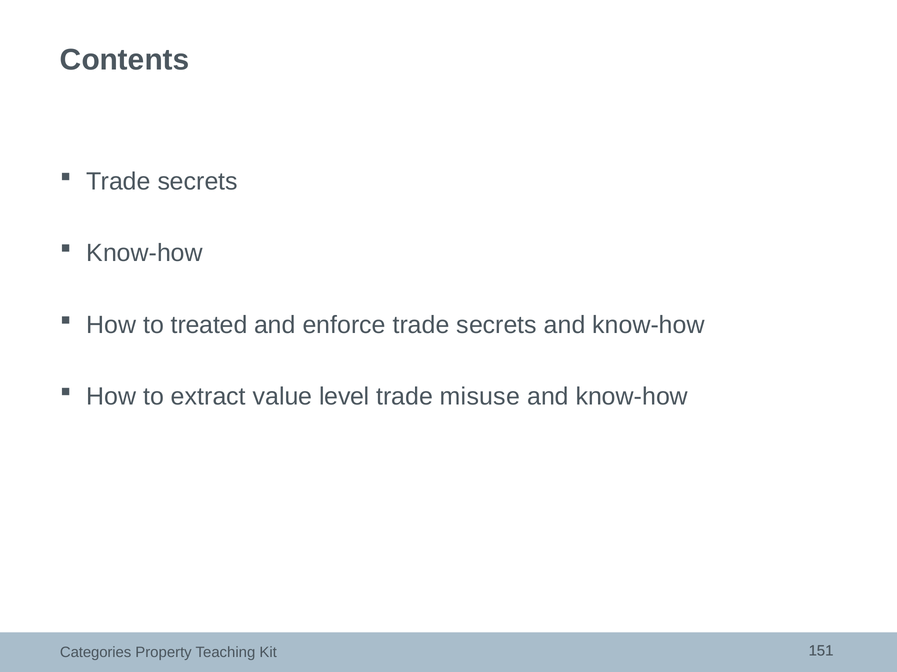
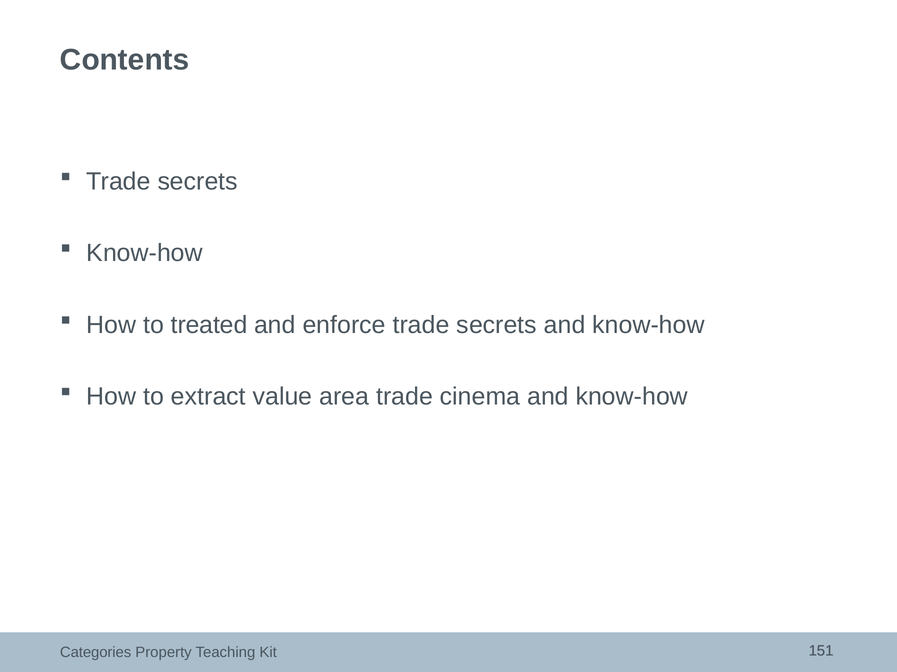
level: level -> area (344, 397)
misuse: misuse -> cinema (480, 397)
